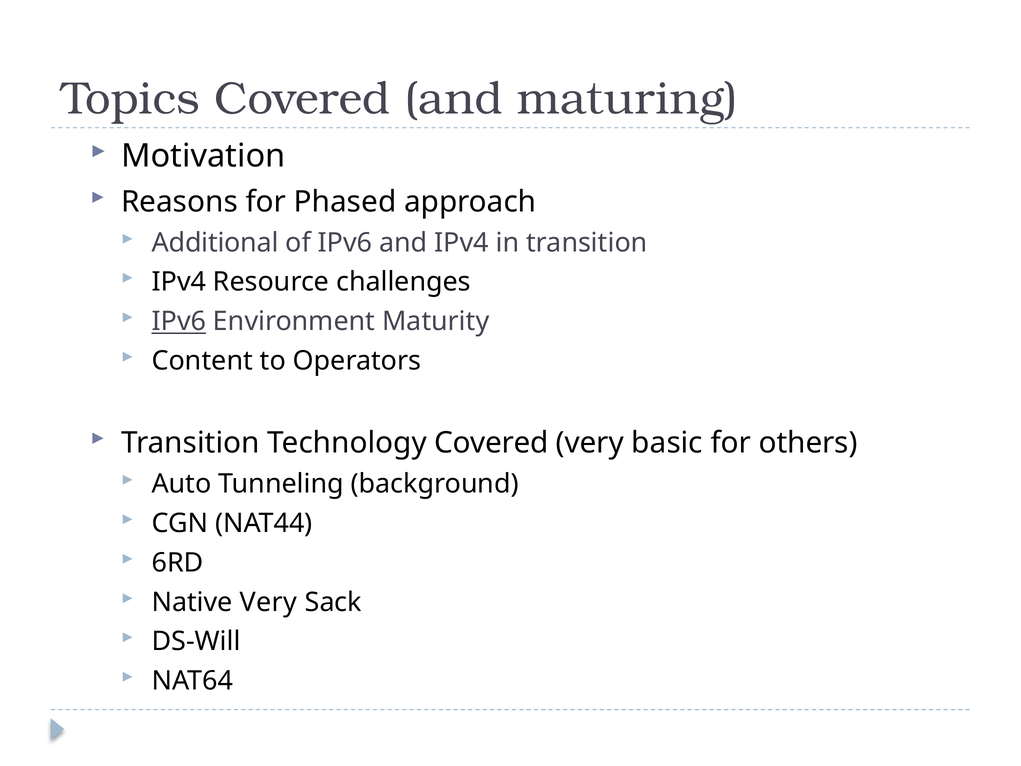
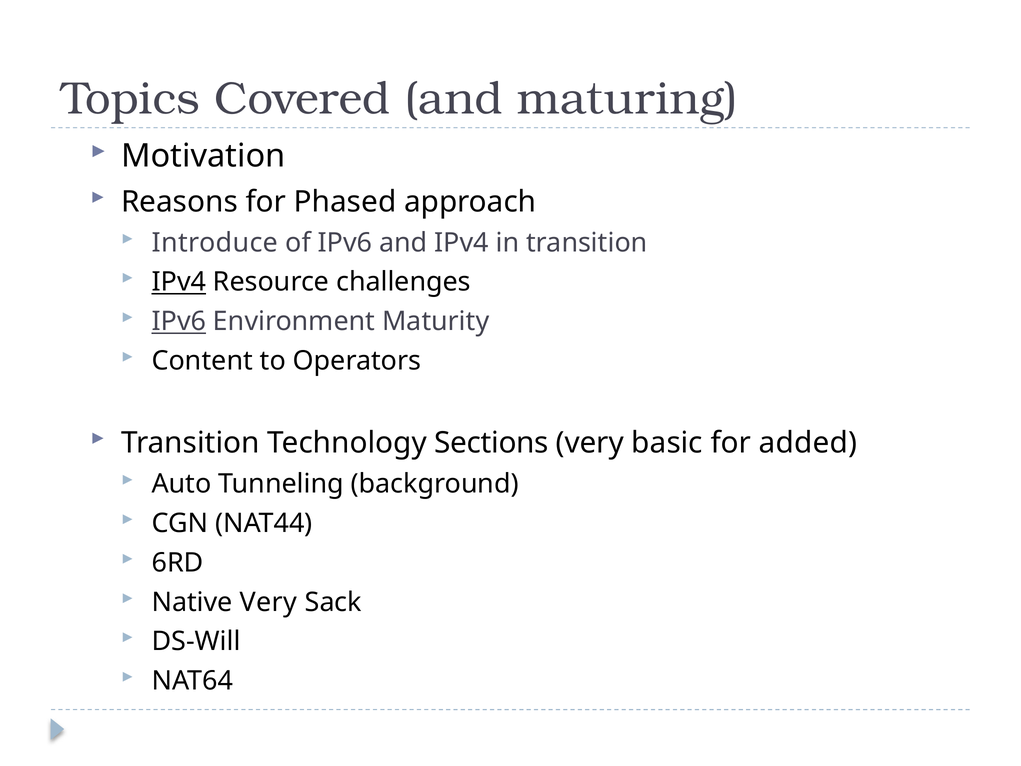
Additional: Additional -> Introduce (215, 243)
IPv4 underline: none -> present (179, 282)
Technology Covered: Covered -> Sections (491, 443)
others: others -> added (808, 443)
